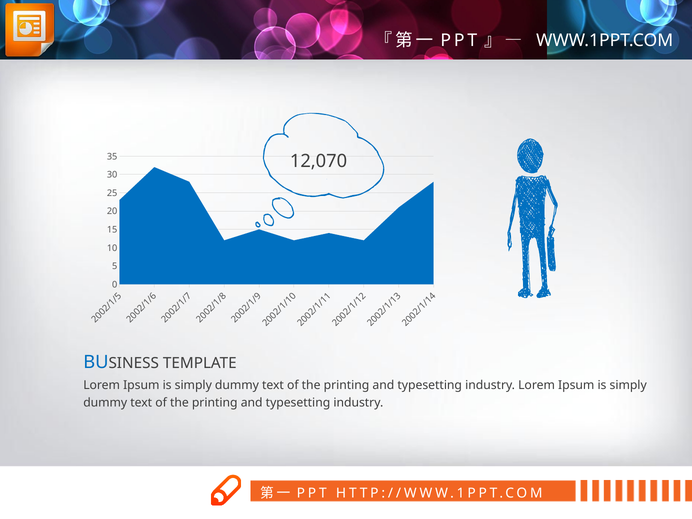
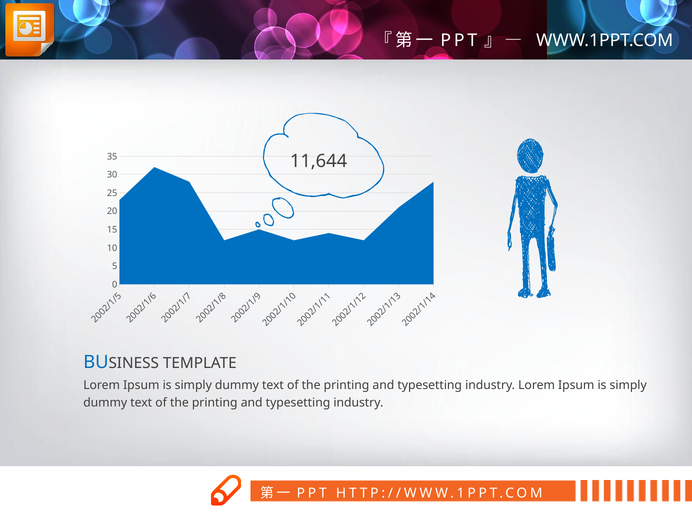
12,070: 12,070 -> 11,644 (319, 161)
